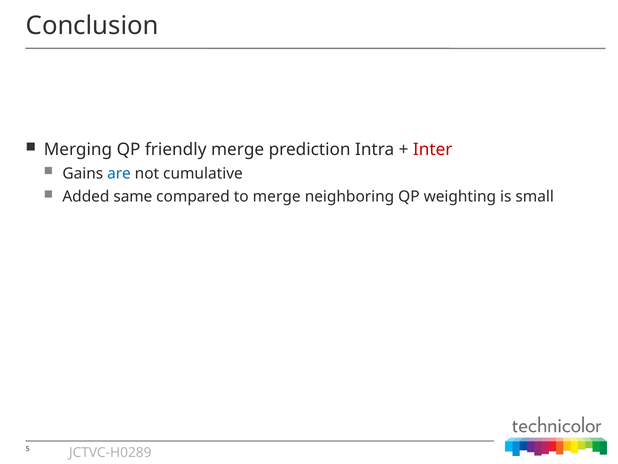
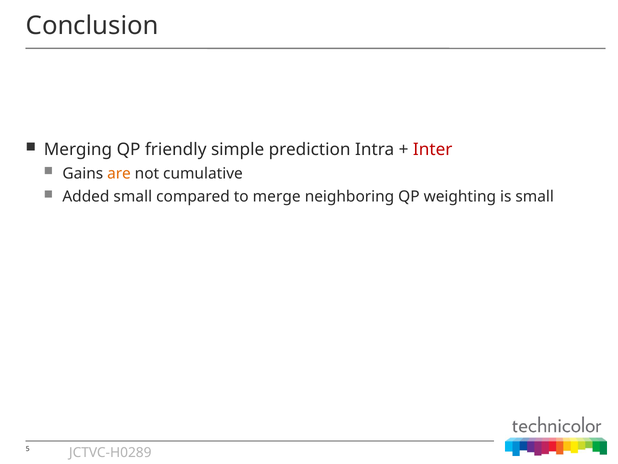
friendly merge: merge -> simple (238, 149)
are colour: blue -> orange (119, 173)
Added same: same -> small (133, 197)
